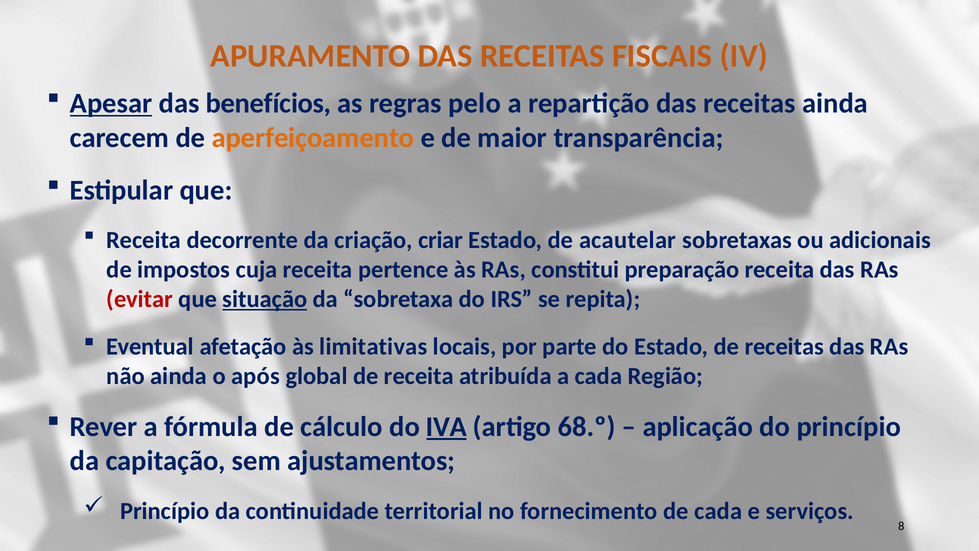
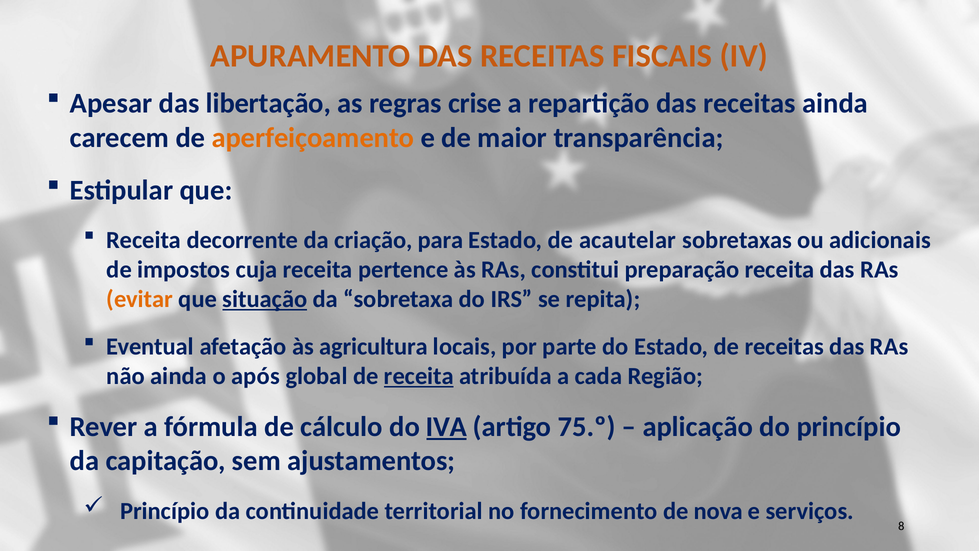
Apesar underline: present -> none (111, 103)
benefícios: benefícios -> libertação (268, 103)
pelo: pelo -> crise (475, 103)
criar: criar -> para (441, 240)
evitar colour: red -> orange (140, 299)
limitativas: limitativas -> agricultura (374, 347)
receita underline: none -> present (419, 376)
68.º: 68.º -> 75.º (587, 426)
de cada: cada -> nova (718, 511)
